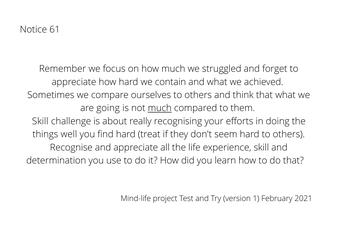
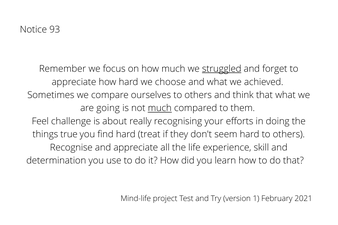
61: 61 -> 93 (55, 29)
struggled underline: none -> present (222, 69)
contain: contain -> choose (170, 82)
Skill: Skill -> Feel (40, 121)
well: well -> true (69, 135)
